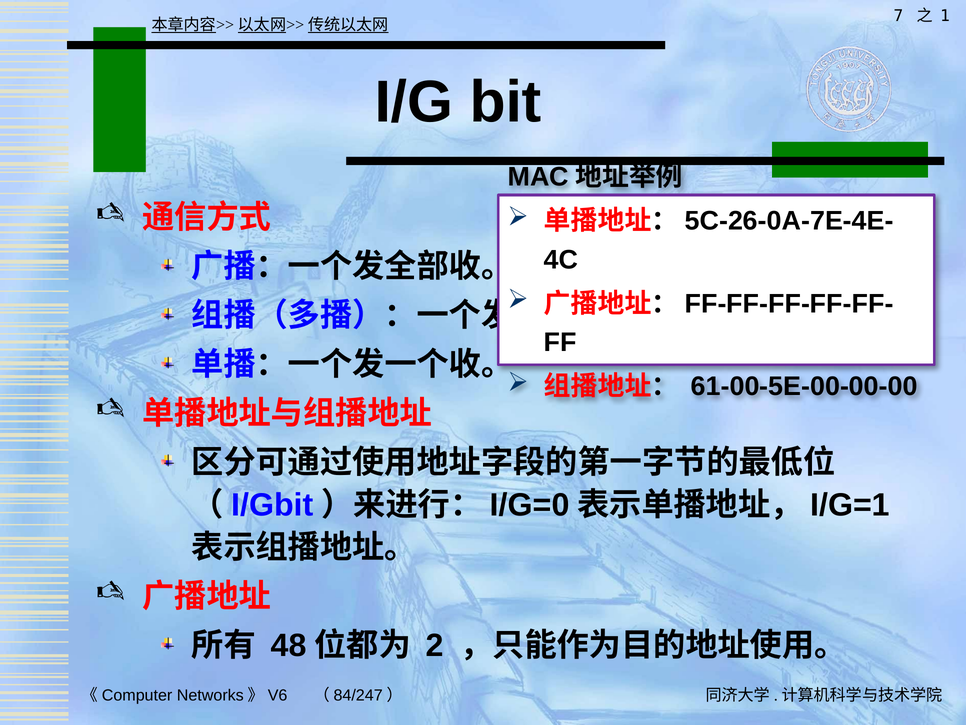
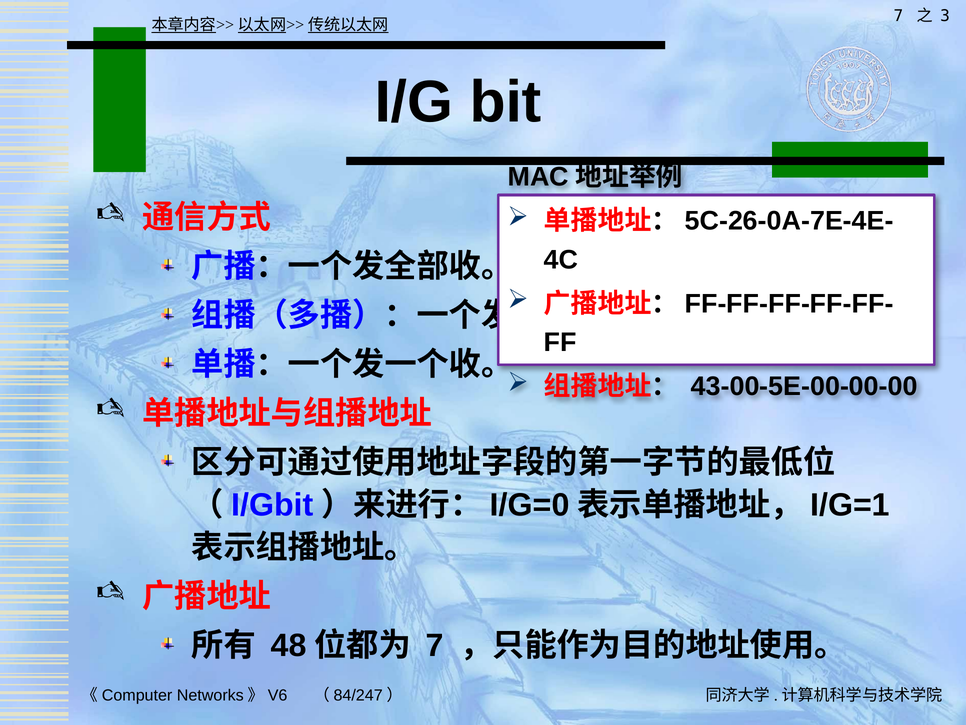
1: 1 -> 3 (945, 16)
61-00-5E-00-00-00: 61-00-5E-00-00-00 -> 43-00-5E-00-00-00 (804, 386)
2: 2 -> 7 (435, 645)
